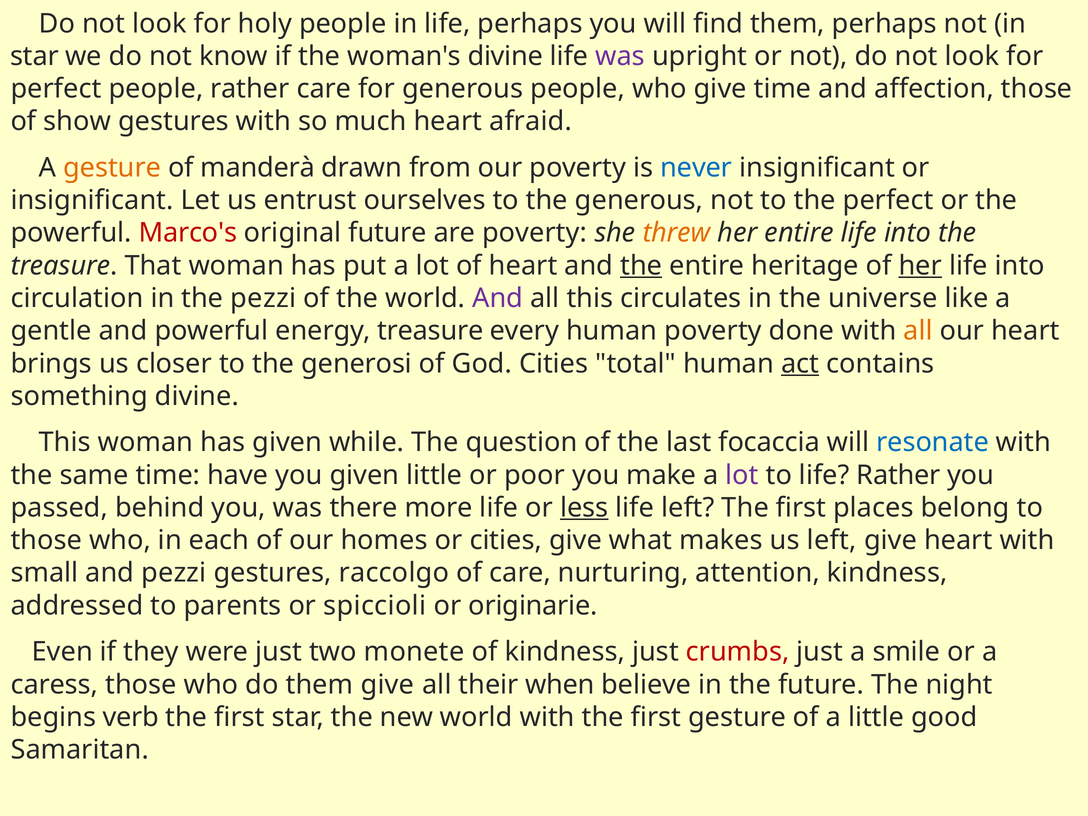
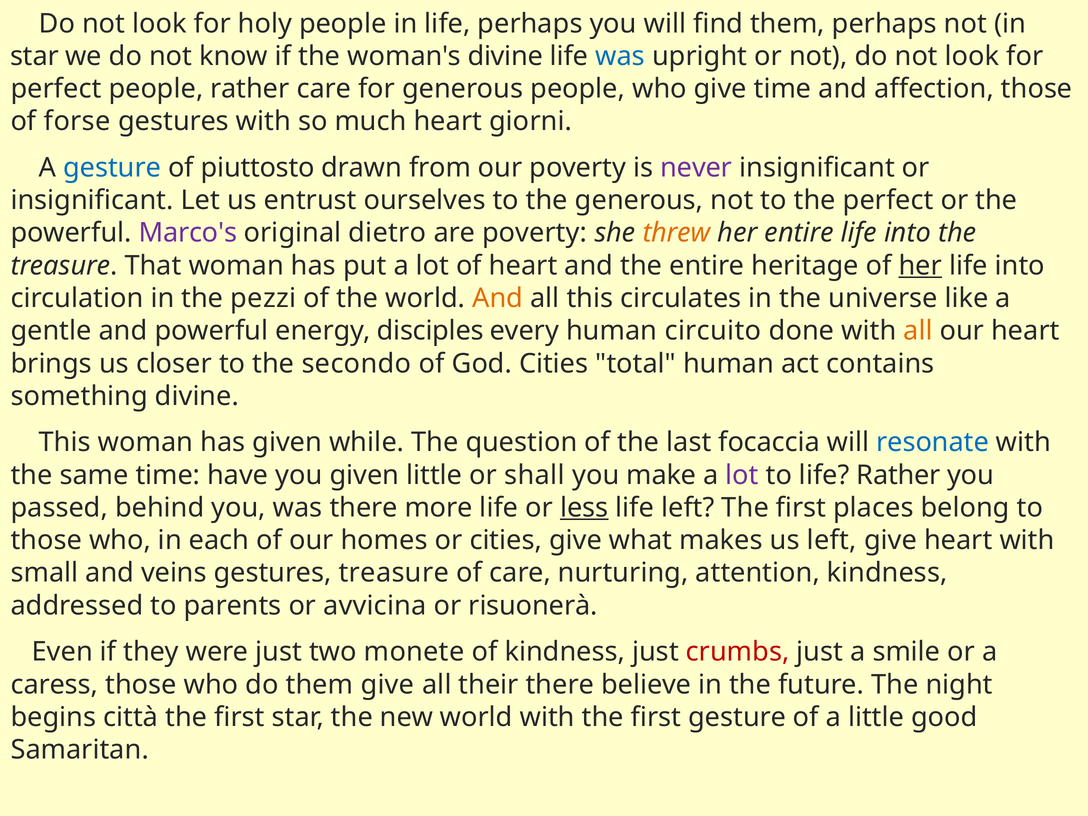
was colour: purple -> blue (620, 56)
show: show -> forse (77, 121)
afraid: afraid -> giorni (531, 121)
gesture colour: orange -> blue (112, 168)
manderà: manderà -> piuttosto (258, 168)
never colour: blue -> purple (696, 168)
Marco's colour: red -> purple (188, 233)
original future: future -> dietro (387, 233)
the underline: present -> none (641, 266)
And colour: purple -> orange (498, 298)
energy treasure: treasure -> disciples (430, 331)
human poverty: poverty -> circuito (713, 331)
generosi: generosi -> secondo (356, 364)
act underline: present -> none (800, 364)
poor: poor -> shall (535, 475)
and pezzi: pezzi -> veins (174, 573)
gestures raccolgo: raccolgo -> treasure (394, 573)
spiccioli: spiccioli -> avvicina (375, 606)
originarie: originarie -> risuonerà (533, 606)
their when: when -> there (560, 685)
verb: verb -> città (131, 717)
